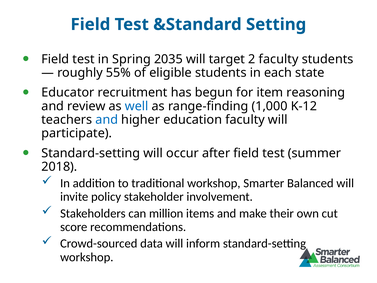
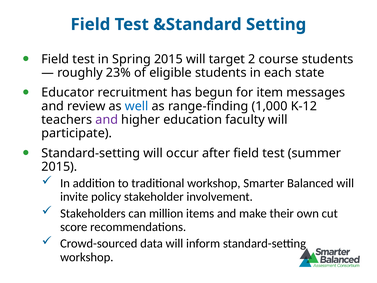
Spring 2035: 2035 -> 2015 (168, 59)
2 faculty: faculty -> course (279, 59)
55%: 55% -> 23% (118, 73)
reasoning: reasoning -> messages (316, 92)
and colour: blue -> purple (107, 120)
2018: 2018 -> 2015 (59, 167)
